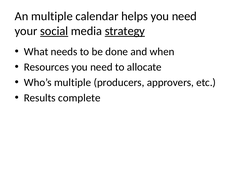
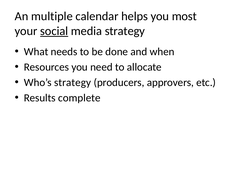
helps you need: need -> most (184, 16)
strategy underline: present -> none (125, 31)
Who’s multiple: multiple -> strategy (73, 82)
